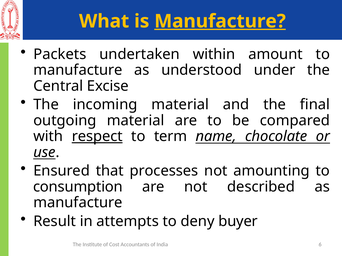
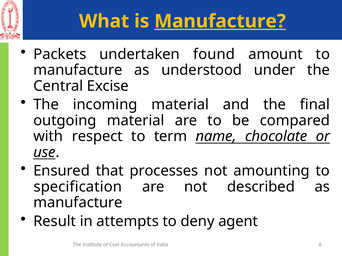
within: within -> found (214, 54)
respect underline: present -> none (97, 137)
consumption: consumption -> specification (78, 187)
buyer: buyer -> agent (238, 222)
